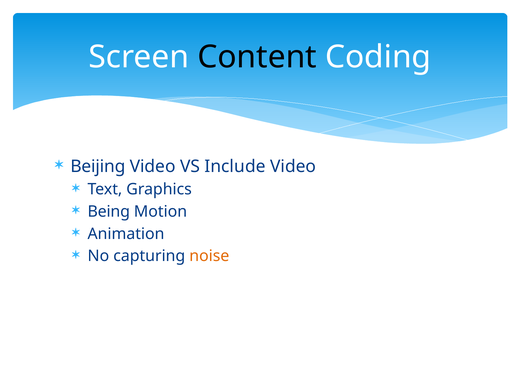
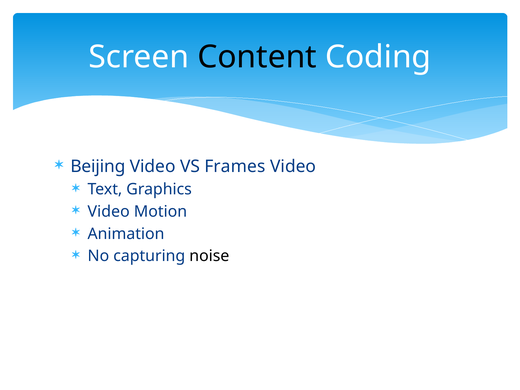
Include: Include -> Frames (235, 166)
Being: Being -> Video (109, 212)
noise colour: orange -> black (209, 256)
